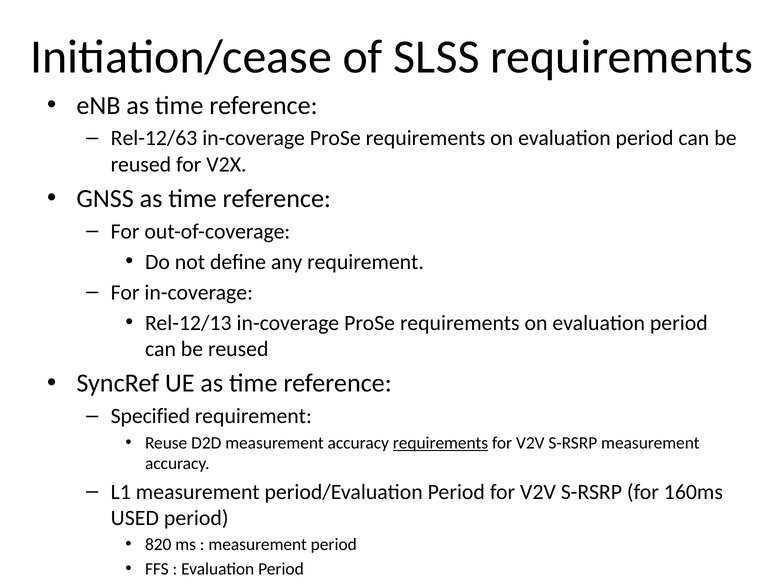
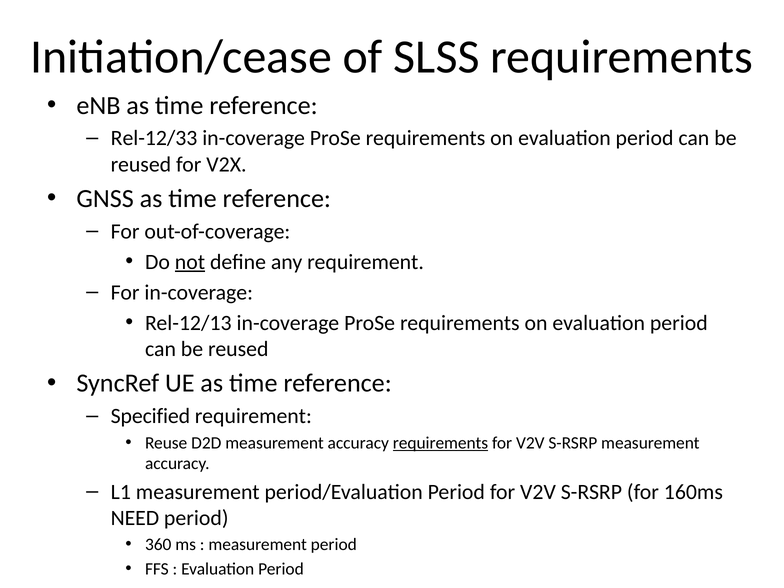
Rel-12/63: Rel-12/63 -> Rel-12/33 (154, 138)
not underline: none -> present (190, 262)
USED: USED -> NEED (135, 518)
820: 820 -> 360 (158, 545)
